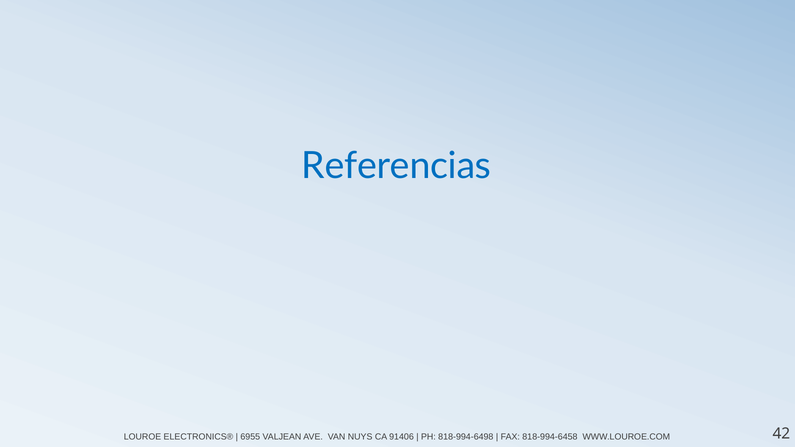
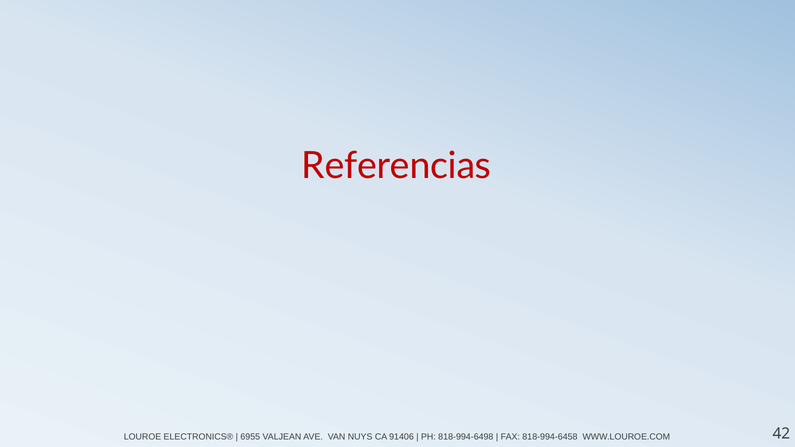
Referencias colour: blue -> red (396, 166)
